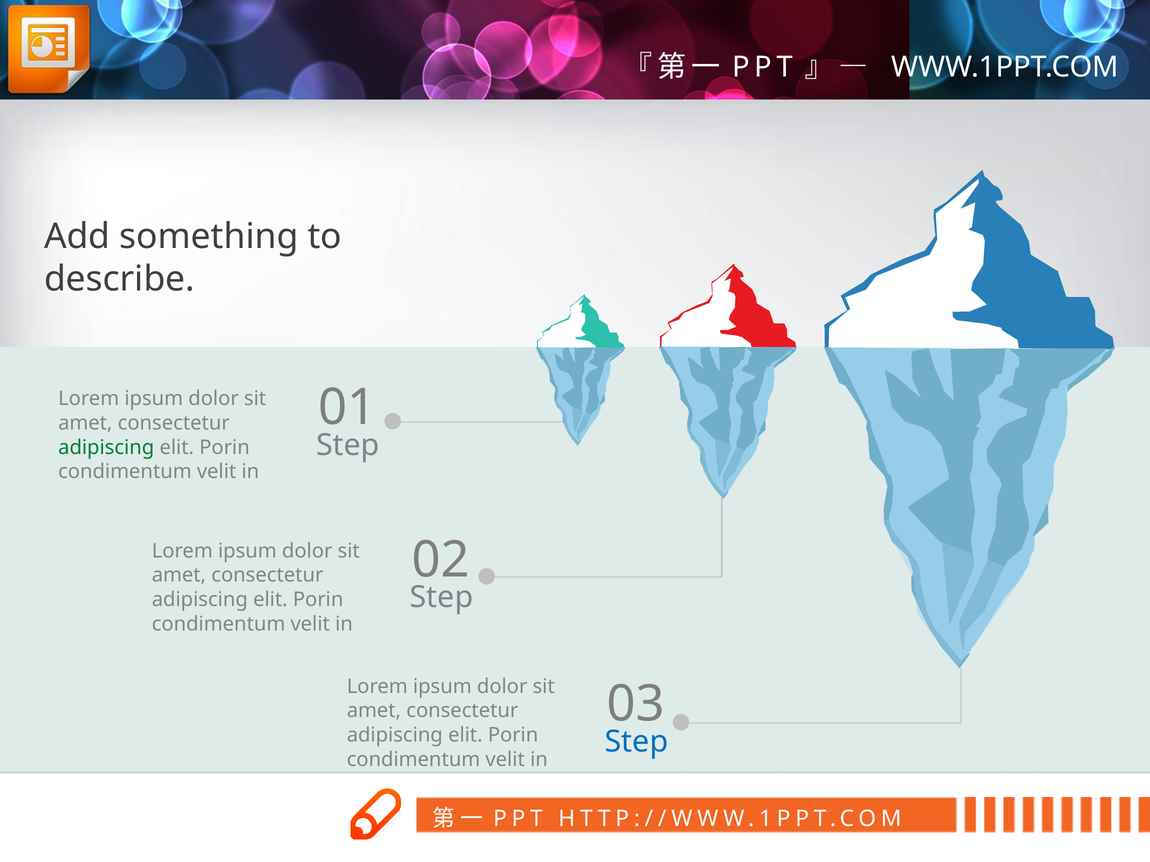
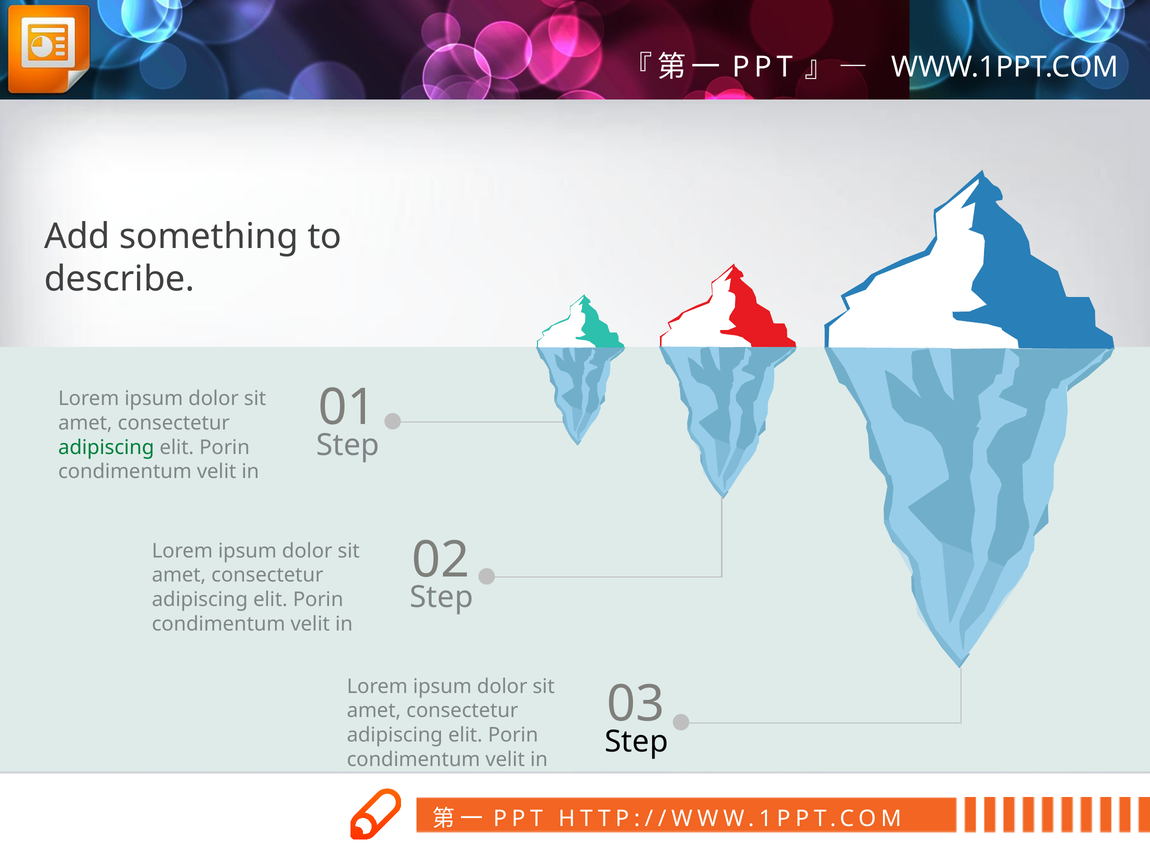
Step colour: blue -> black (637, 742)
